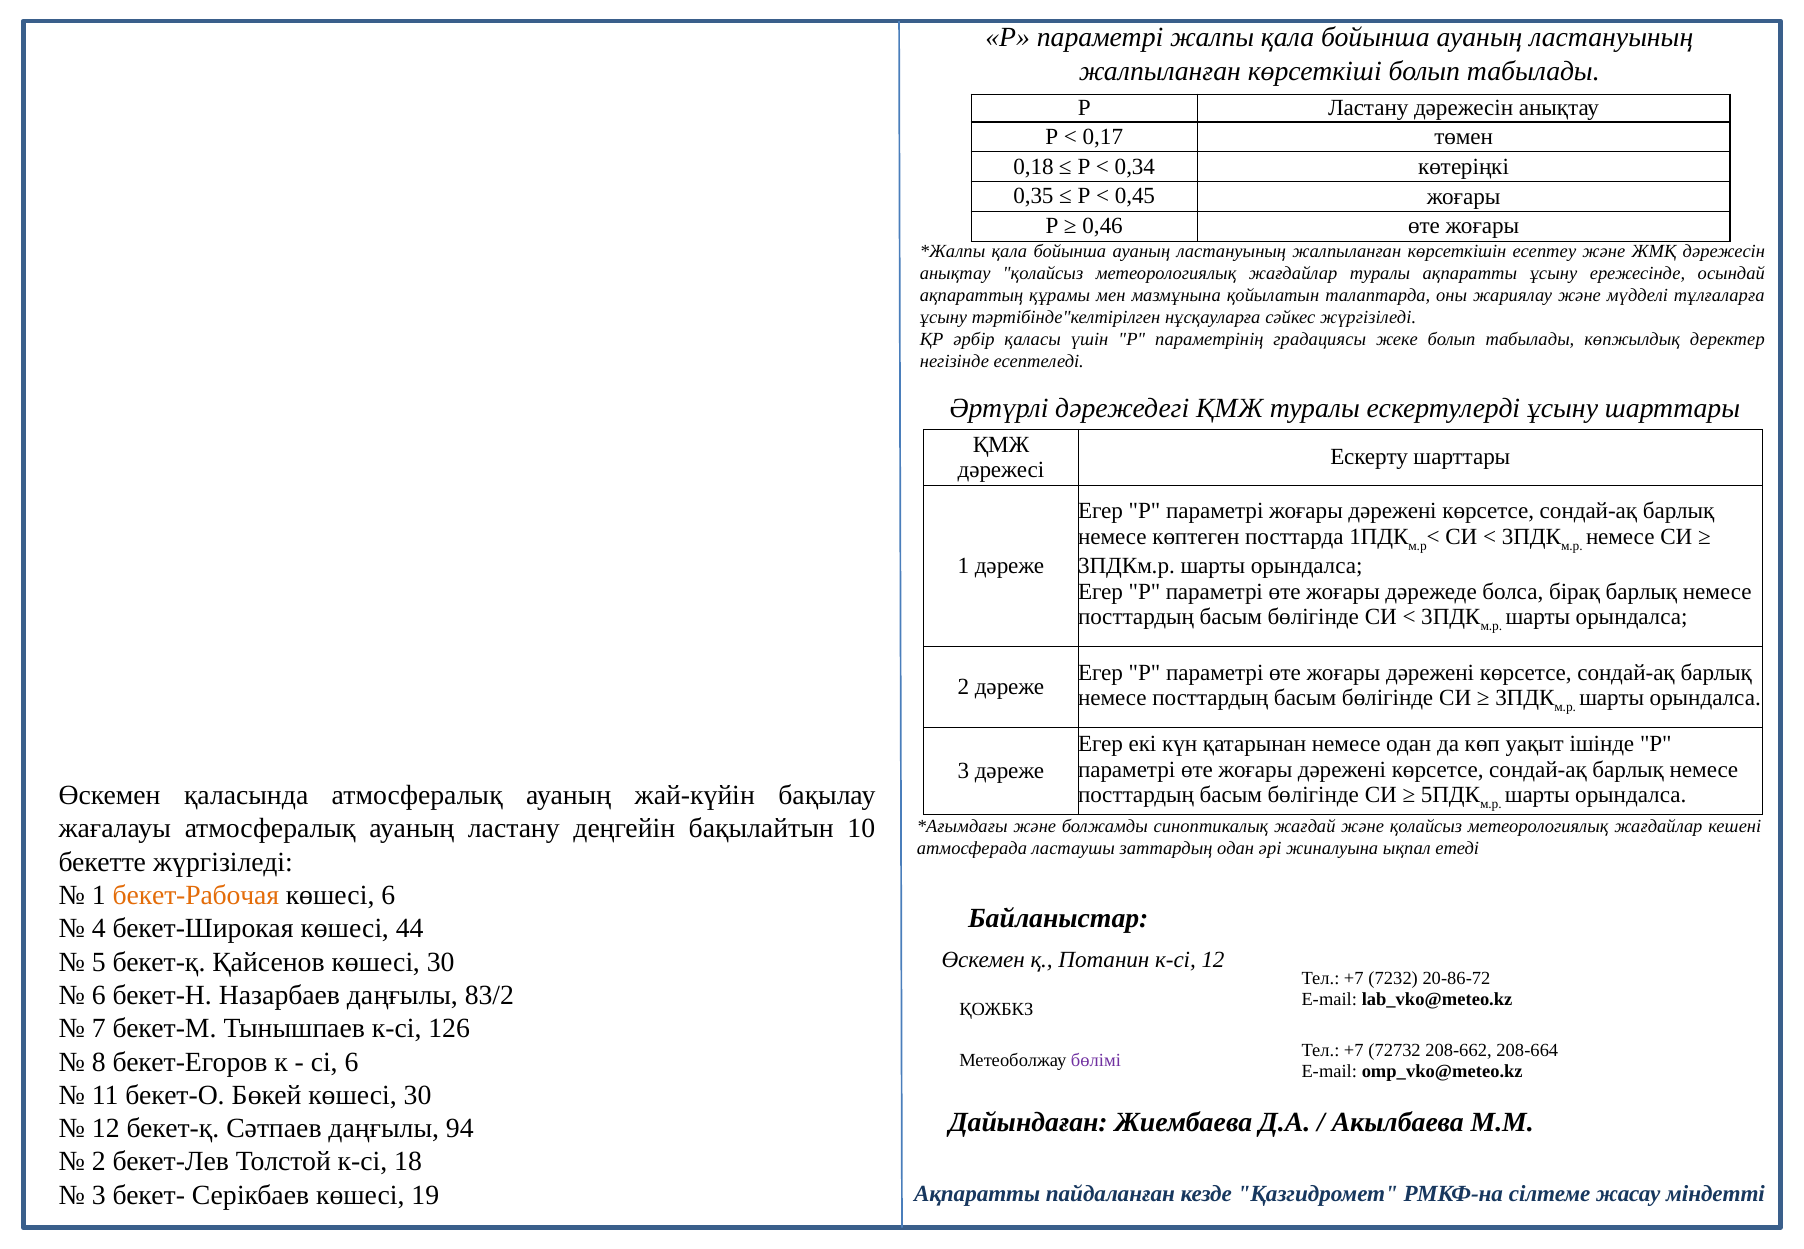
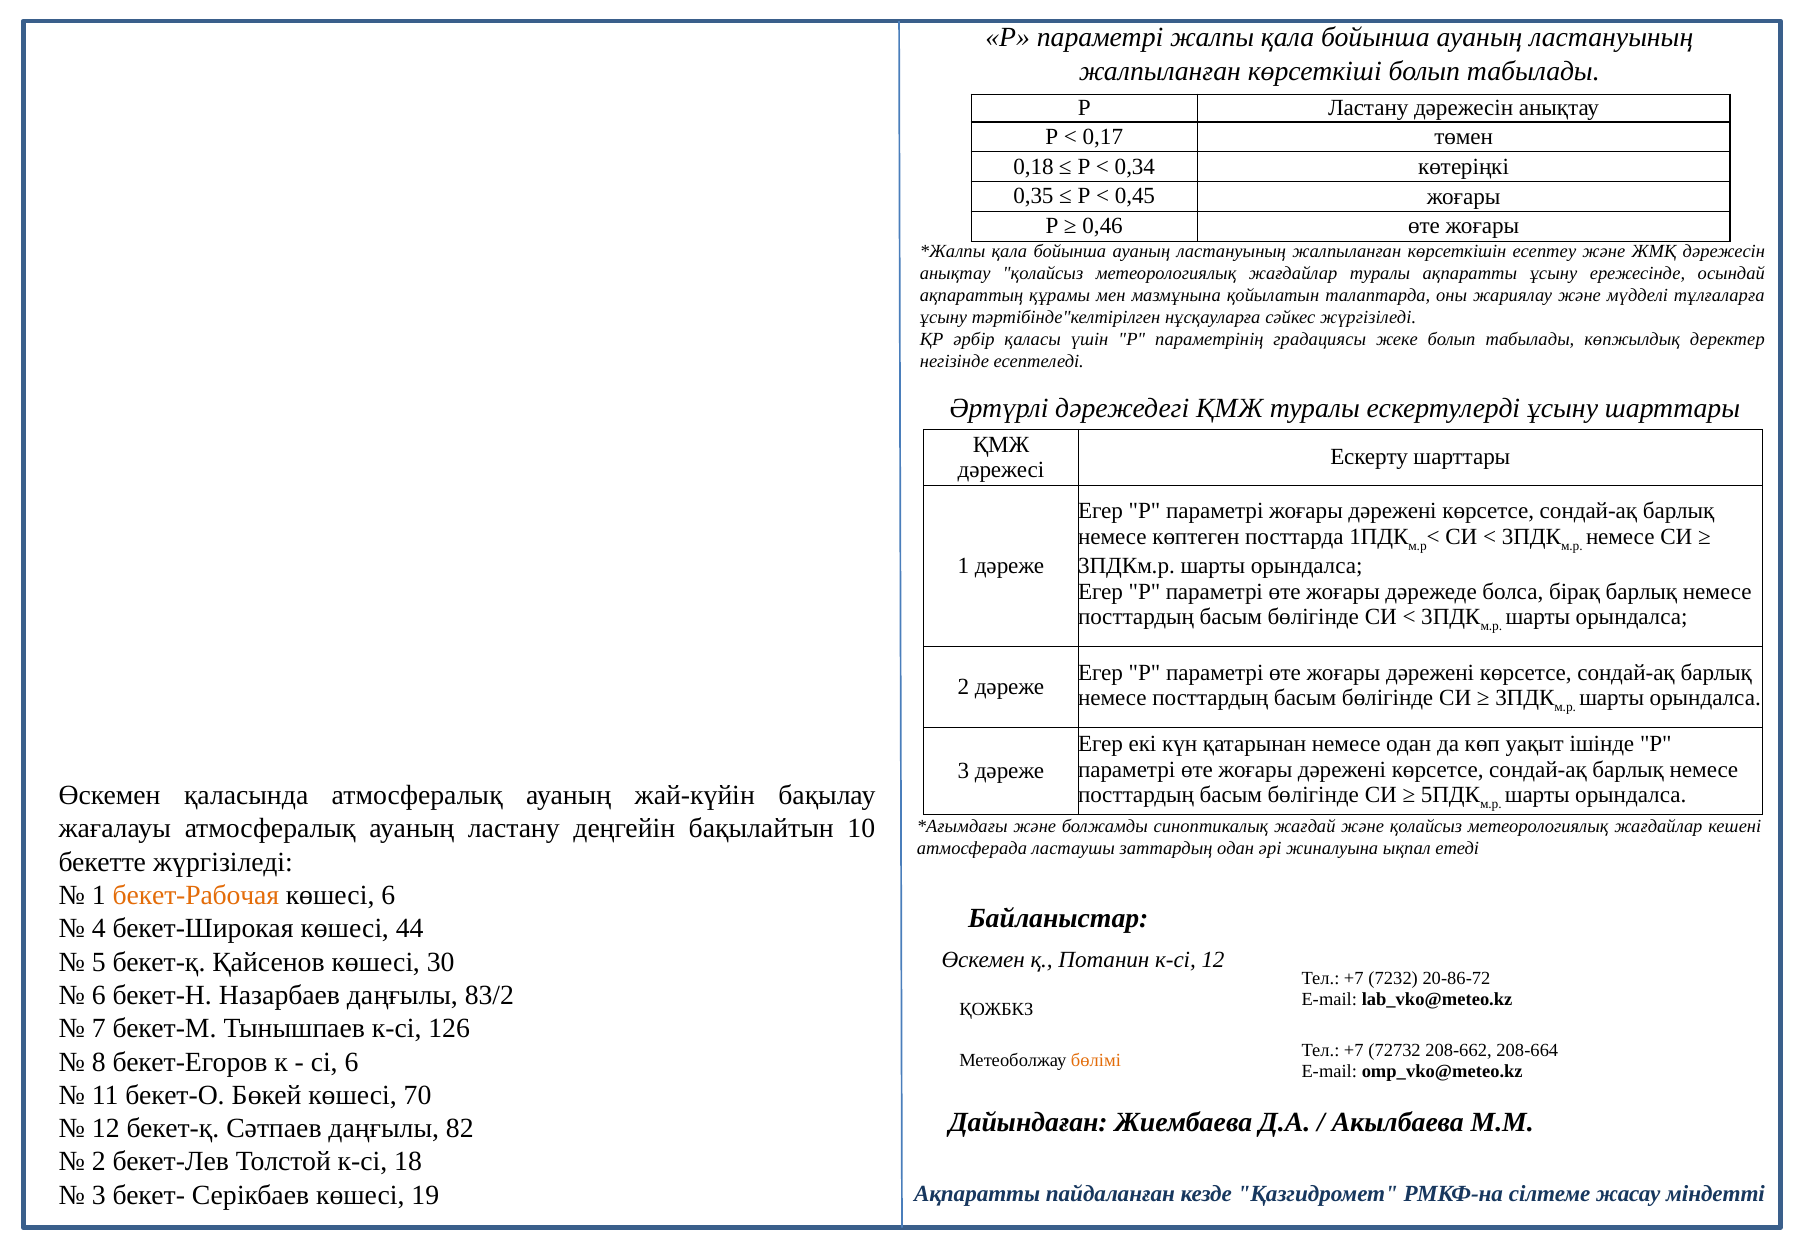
бөлімі colour: purple -> orange (1096, 1061)
Бөкей көшесі 30: 30 -> 70 (418, 1095)
94: 94 -> 82 (460, 1128)
